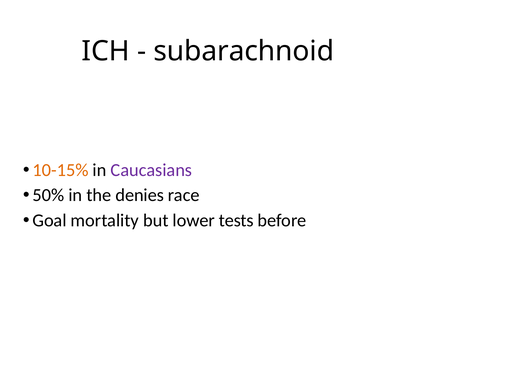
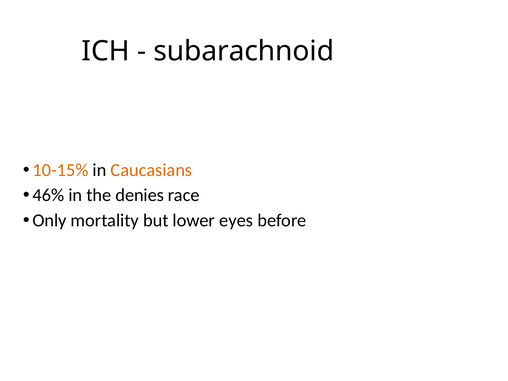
Caucasians colour: purple -> orange (151, 170)
50%: 50% -> 46% (48, 195)
Goal: Goal -> Only (50, 220)
tests: tests -> eyes (236, 220)
